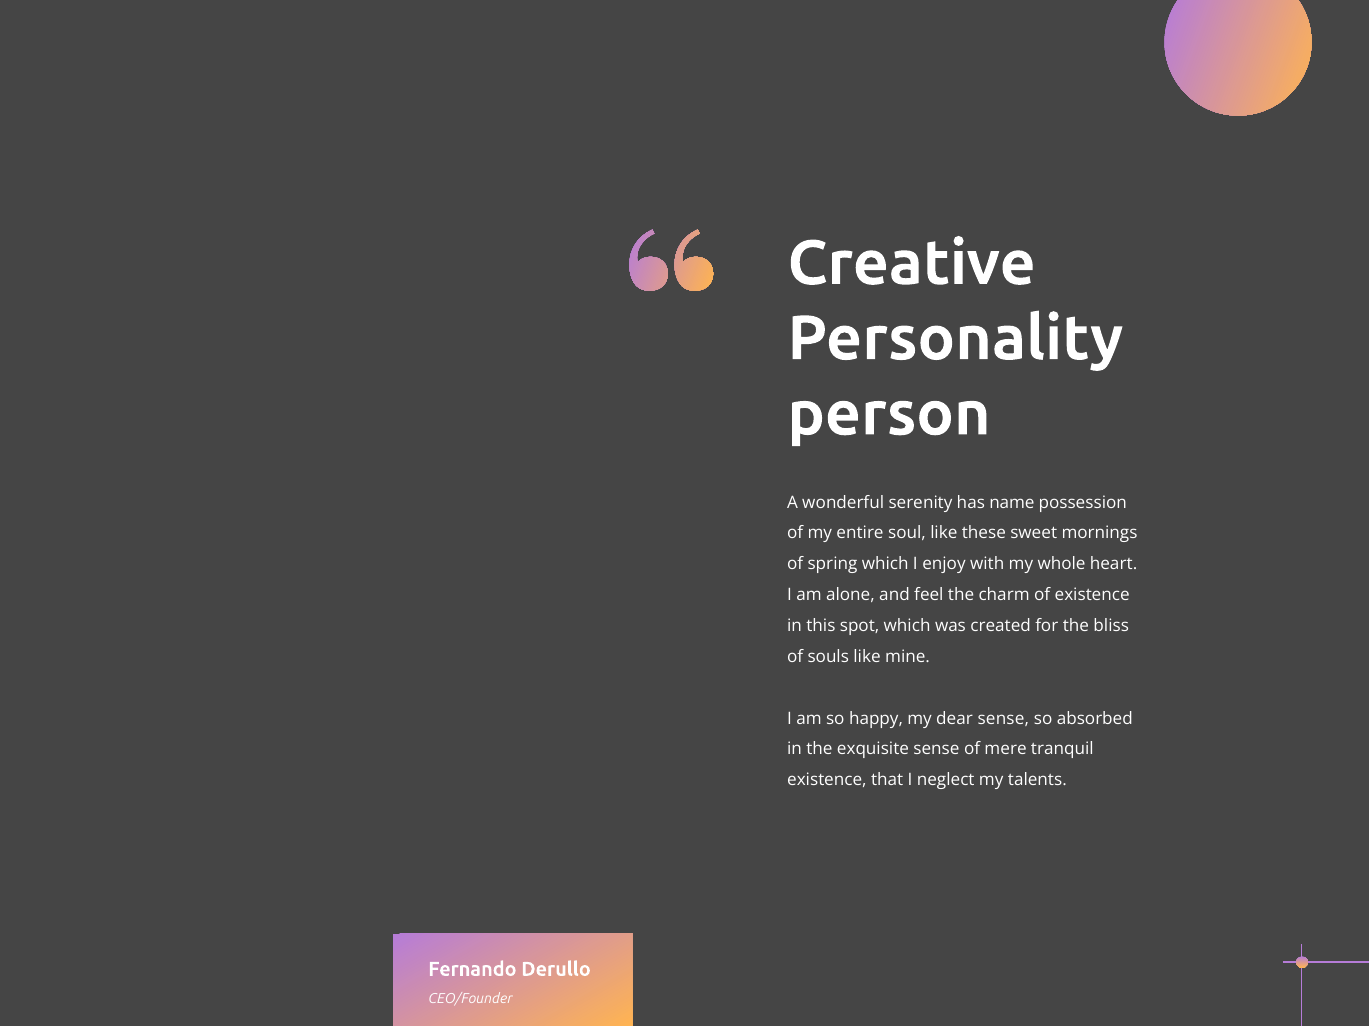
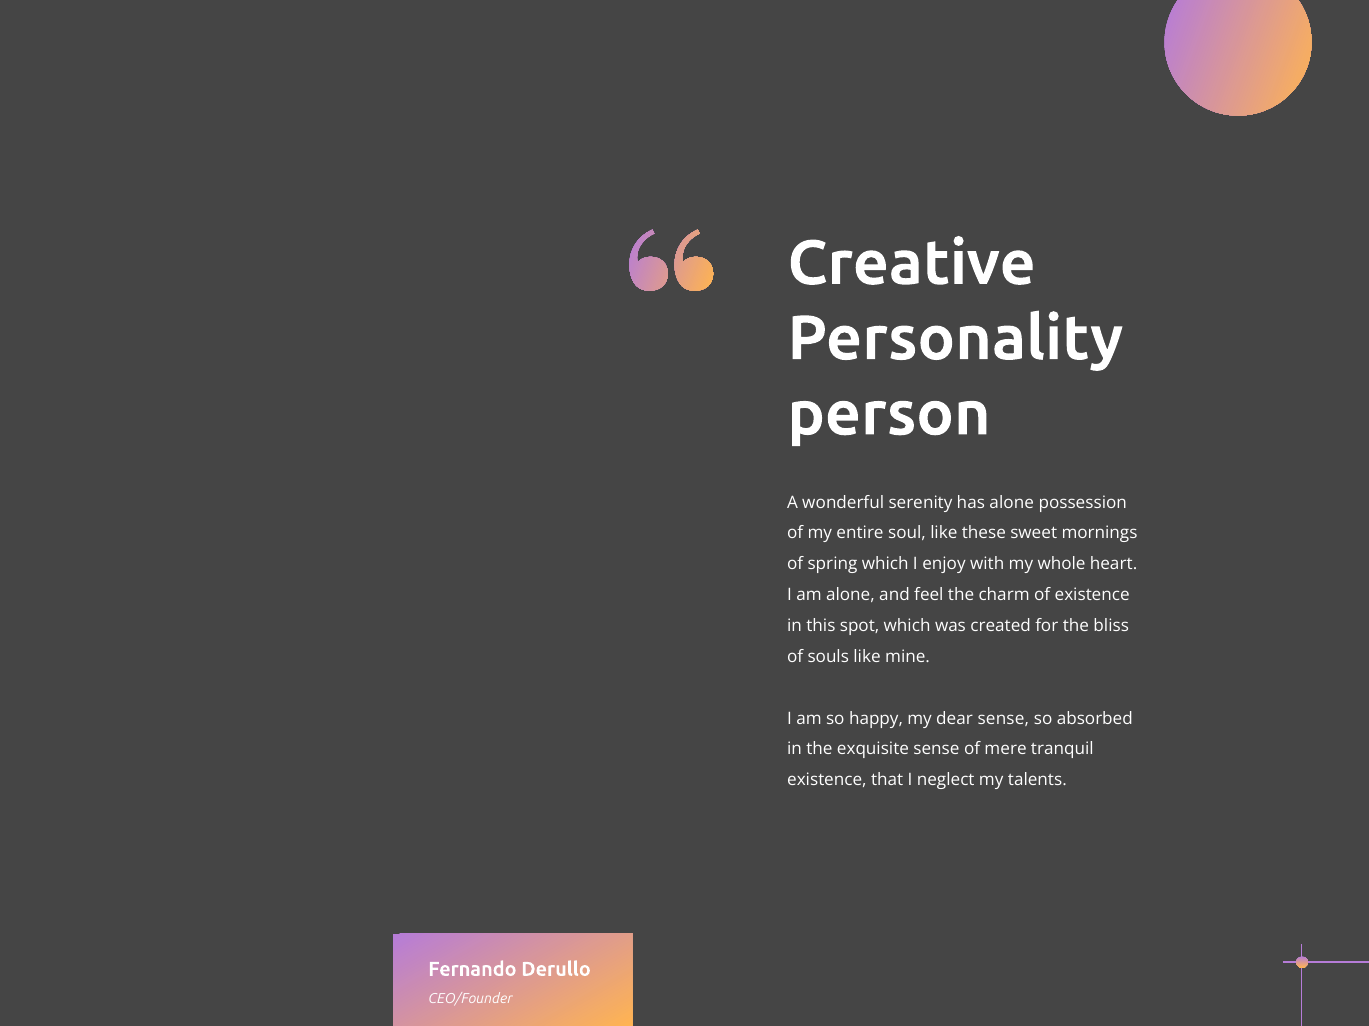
has name: name -> alone (1012, 503)
